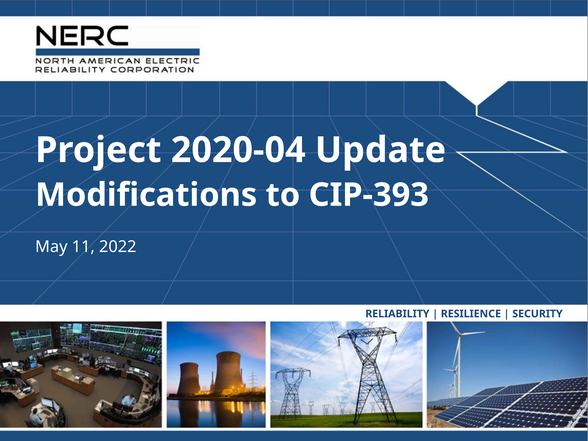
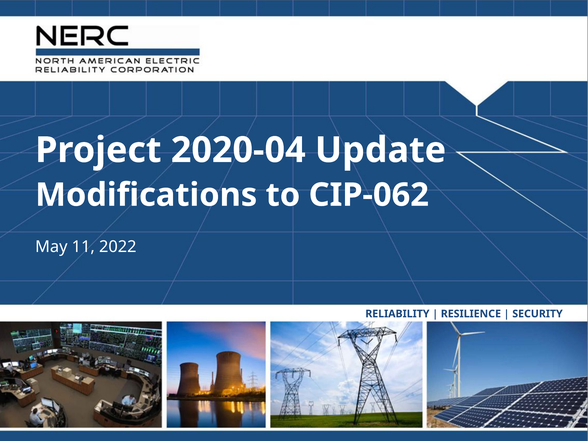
CIP-393: CIP-393 -> CIP-062 (369, 195)
